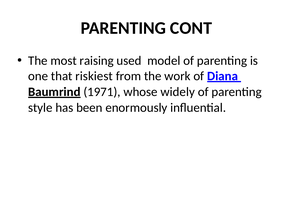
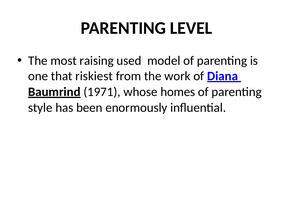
CONT: CONT -> LEVEL (191, 28)
widely: widely -> homes (178, 92)
